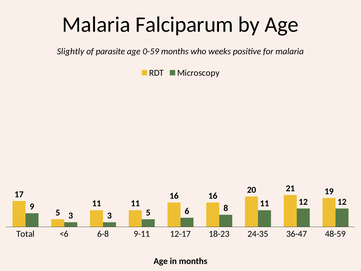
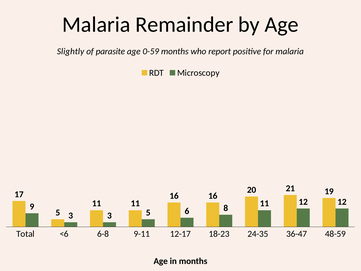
Falciparum: Falciparum -> Remainder (184, 25)
weeks: weeks -> report (220, 51)
